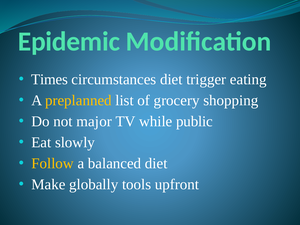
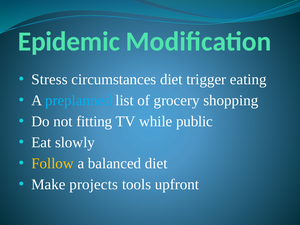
Times: Times -> Stress (49, 79)
preplanned colour: yellow -> light blue (78, 100)
major: major -> fitting (94, 121)
globally: globally -> projects (94, 184)
